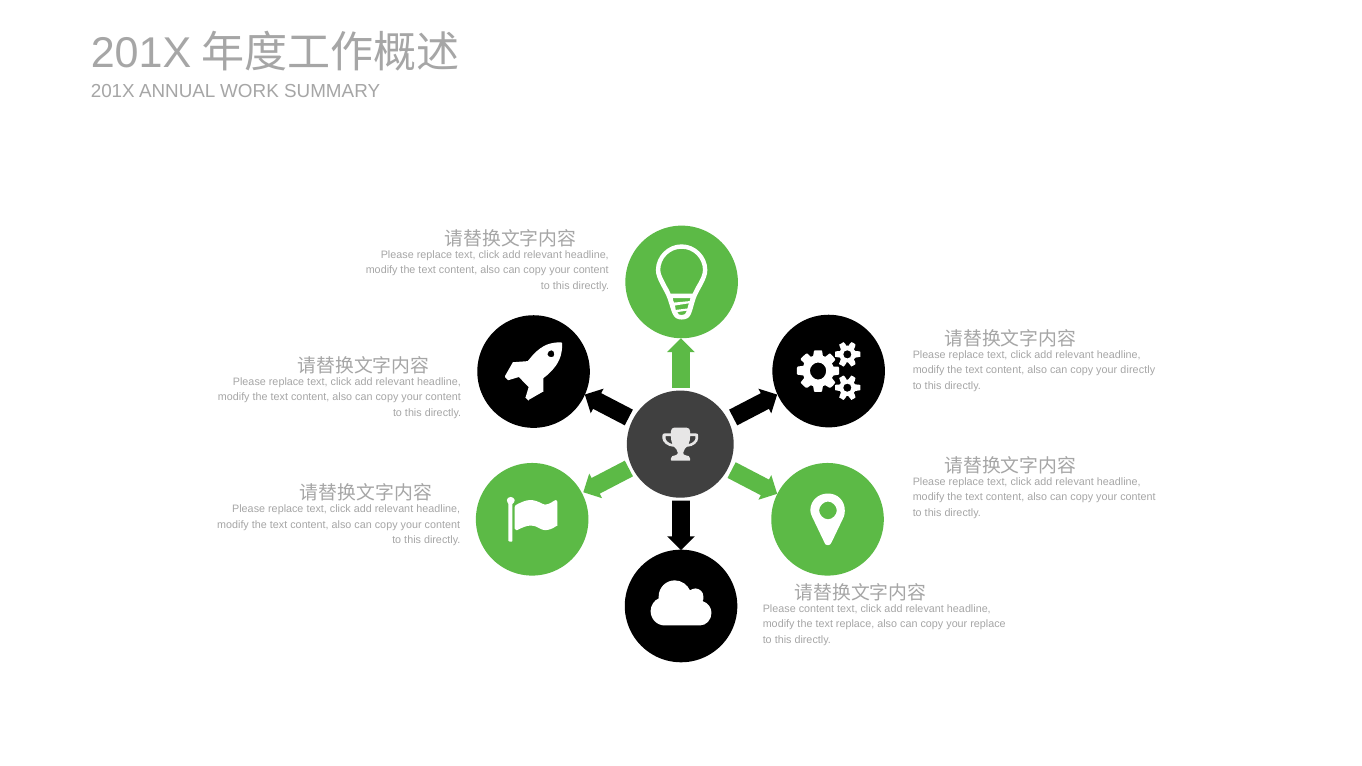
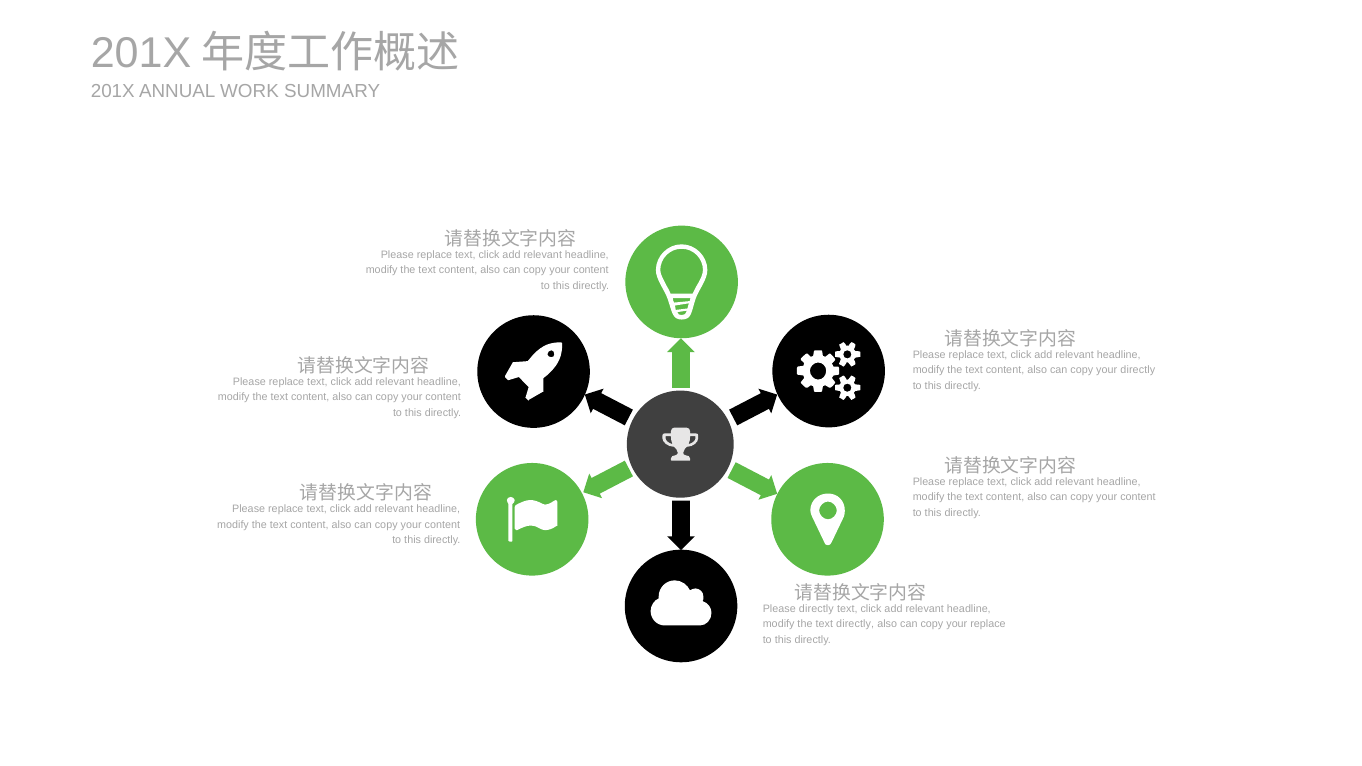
Please content: content -> directly (816, 609)
text replace: replace -> directly (855, 625)
